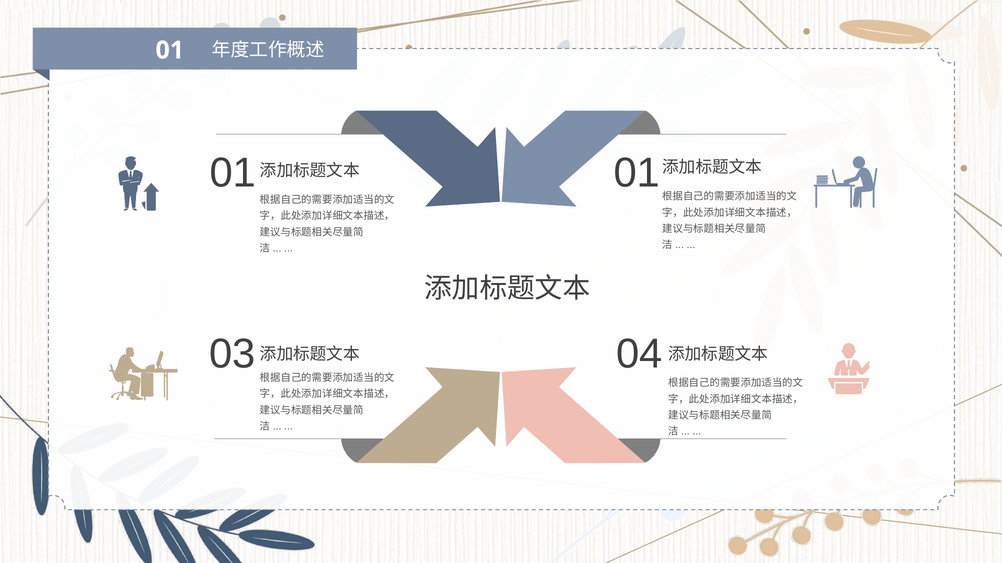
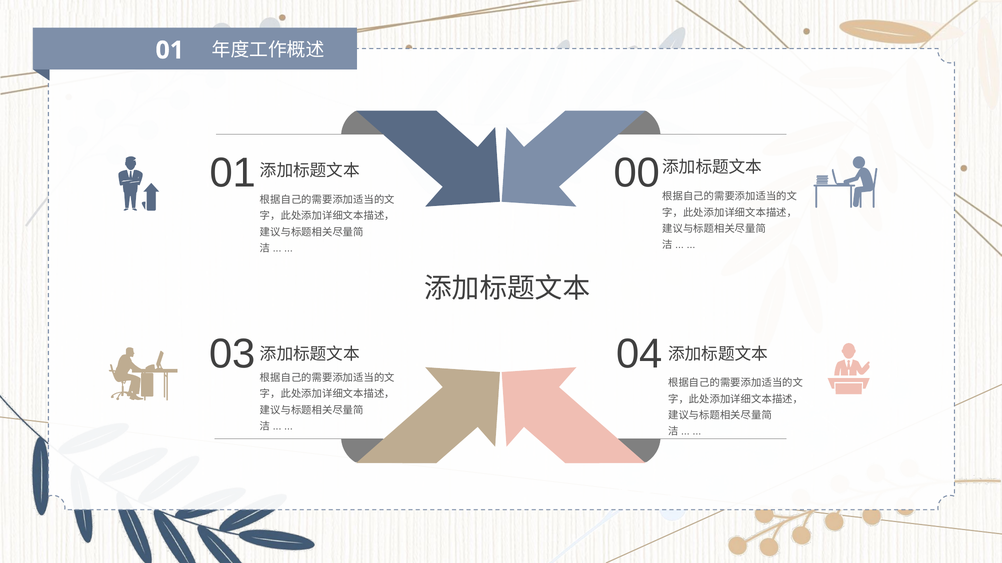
01 01: 01 -> 00 (637, 173)
